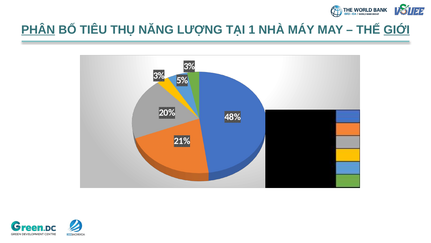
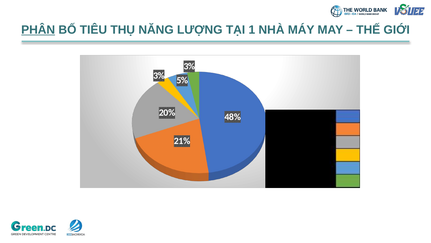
GIỚI underline: present -> none (397, 30)
